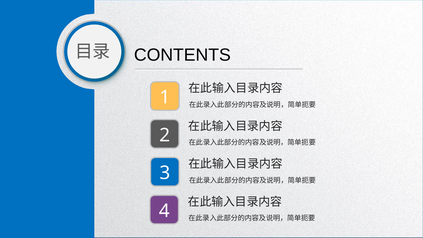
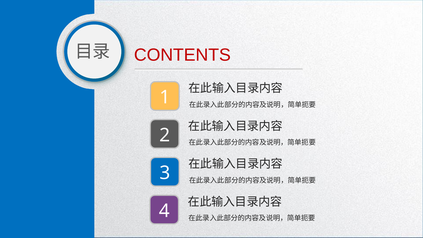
CONTENTS colour: black -> red (182, 55)
